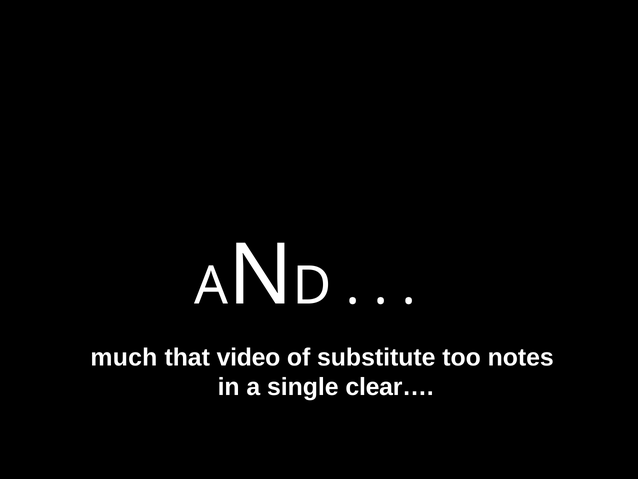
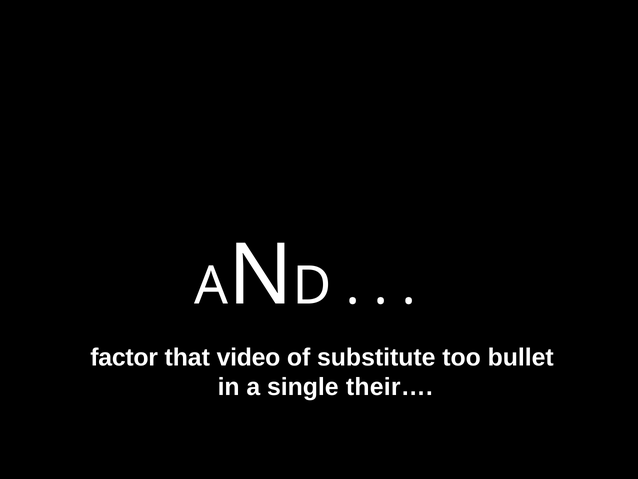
much: much -> factor (124, 357)
notes: notes -> bullet (521, 357)
clear…: clear… -> their… (389, 387)
